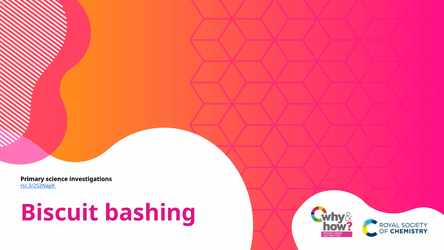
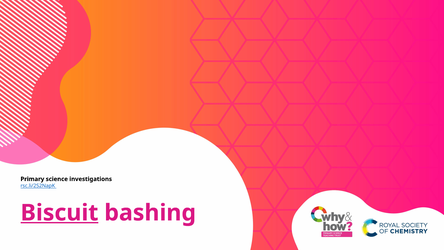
Biscuit underline: none -> present (59, 213)
